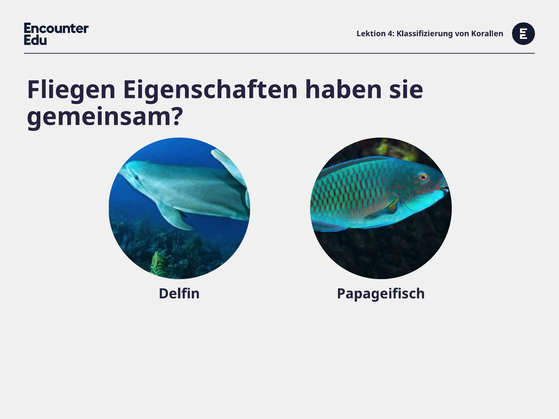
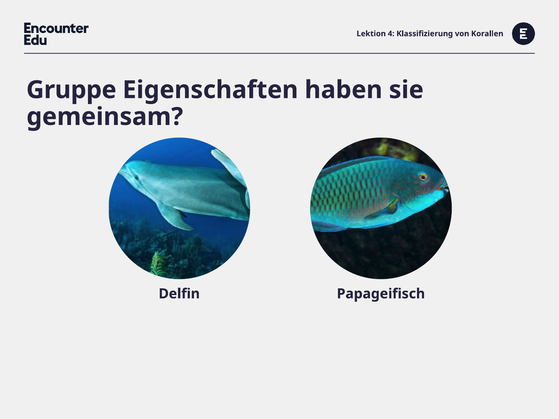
Fliegen: Fliegen -> Gruppe (71, 90)
